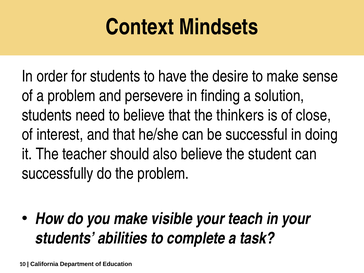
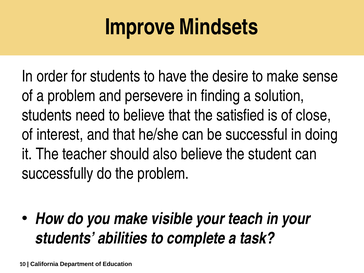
Context: Context -> Improve (140, 27)
thinkers: thinkers -> satisfied (240, 115)
